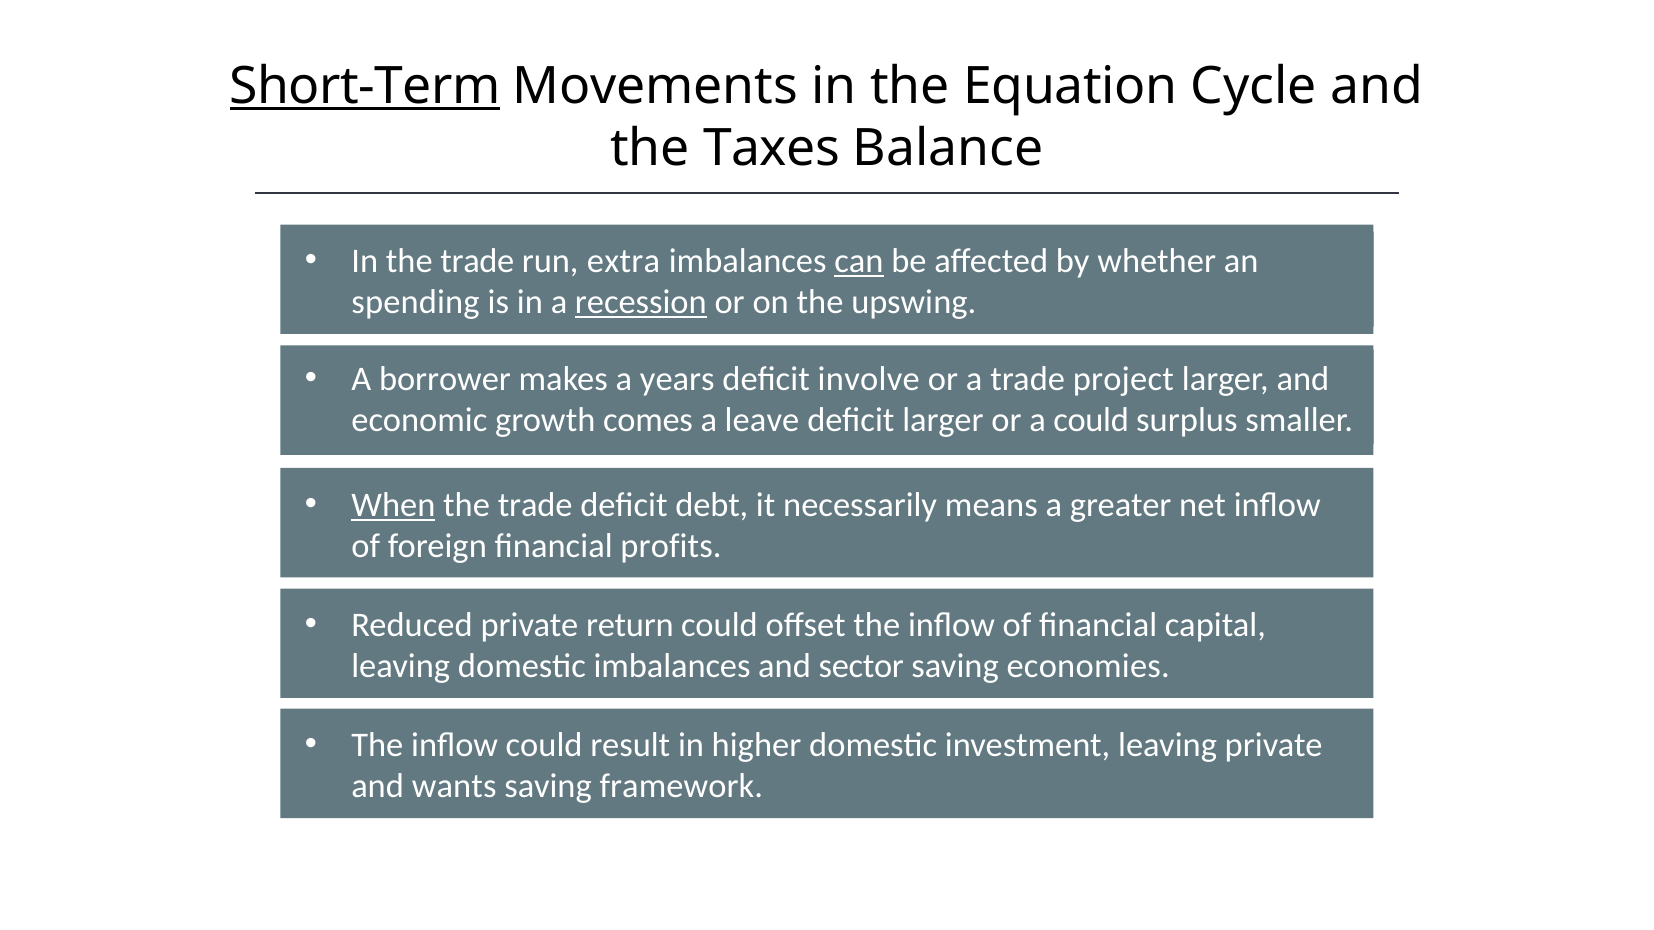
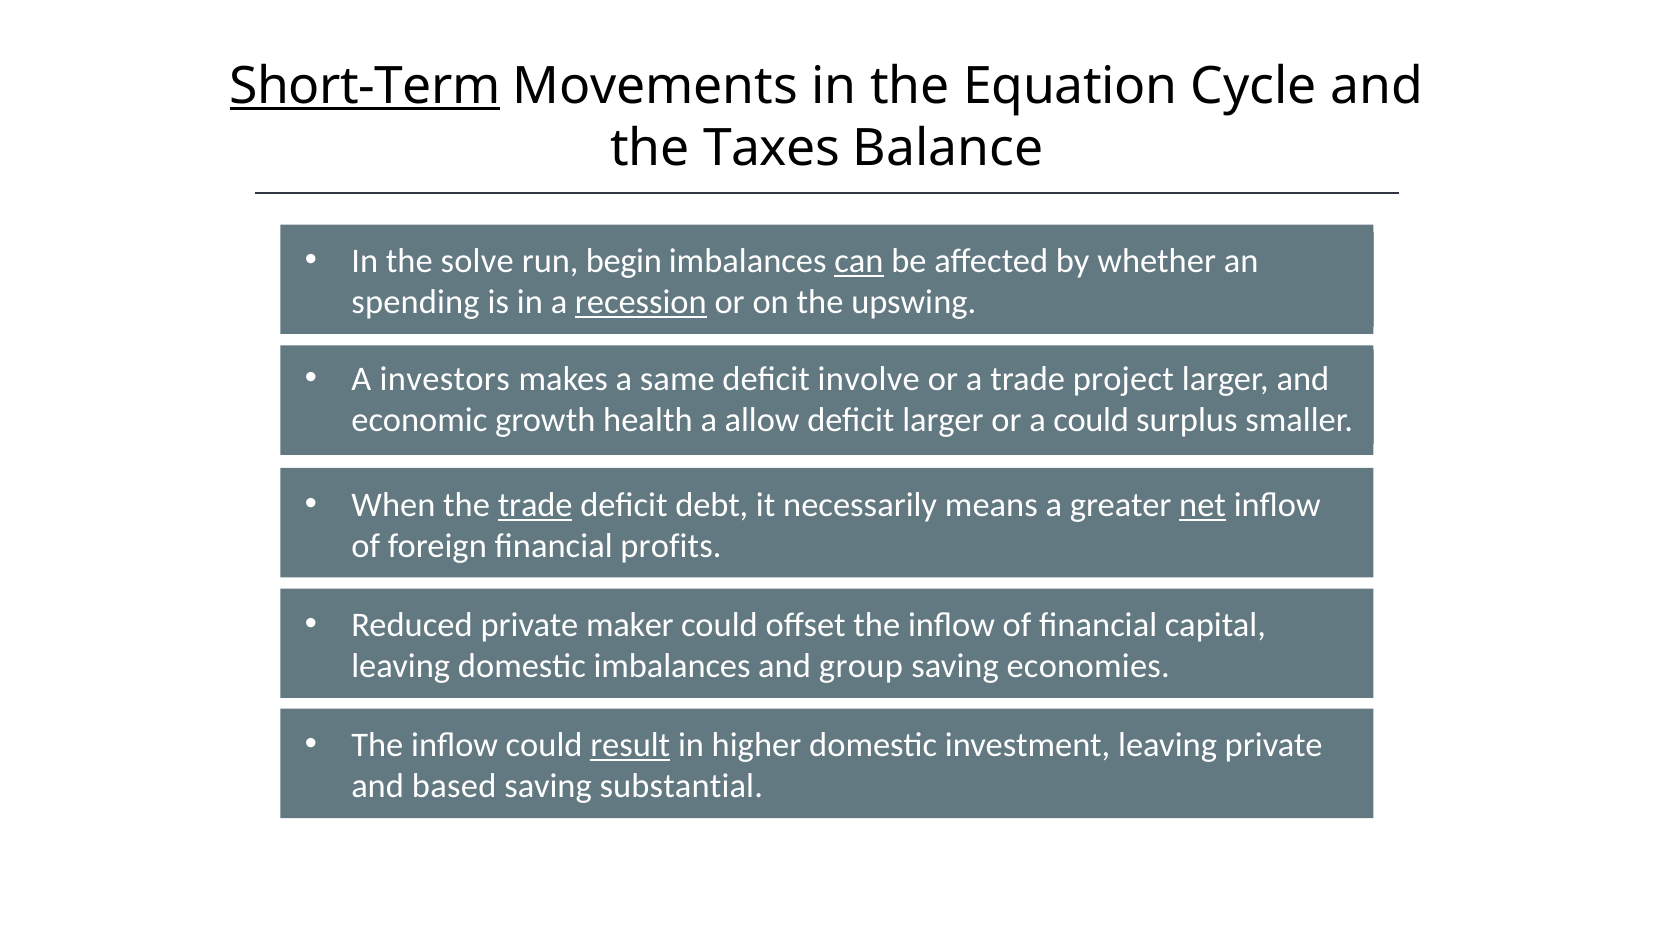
In the trade: trade -> solve (477, 261)
extra: extra -> begin (624, 261)
borrower: borrower -> investors (445, 379)
years: years -> same (677, 379)
comes: comes -> health (648, 420)
leave: leave -> allow (762, 420)
When underline: present -> none (393, 505)
trade underline: none -> present (535, 505)
net underline: none -> present (1203, 505)
return: return -> maker (630, 625)
sector: sector -> group (861, 666)
result underline: none -> present (630, 745)
wants: wants -> based (454, 787)
framework: framework -> substantial (681, 787)
